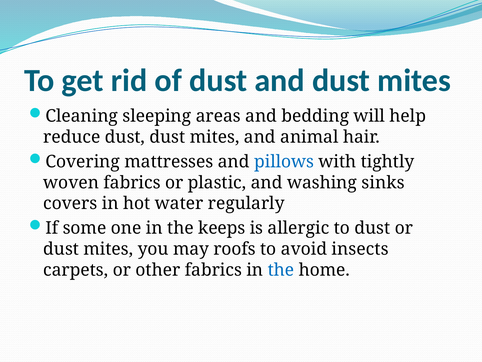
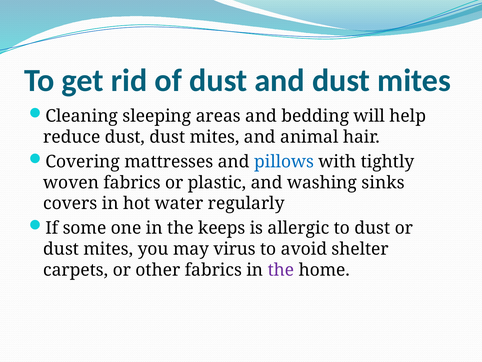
roofs: roofs -> virus (235, 249)
insects: insects -> shelter (360, 249)
the colour: blue -> purple (281, 270)
